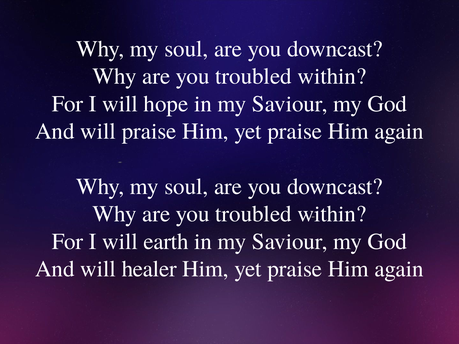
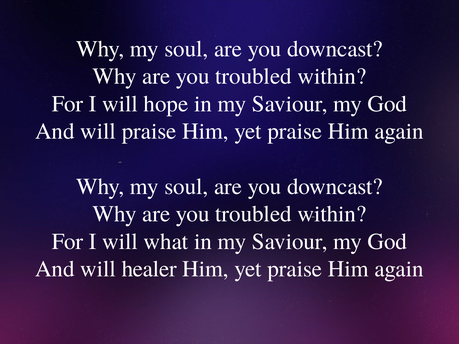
earth: earth -> what (166, 242)
